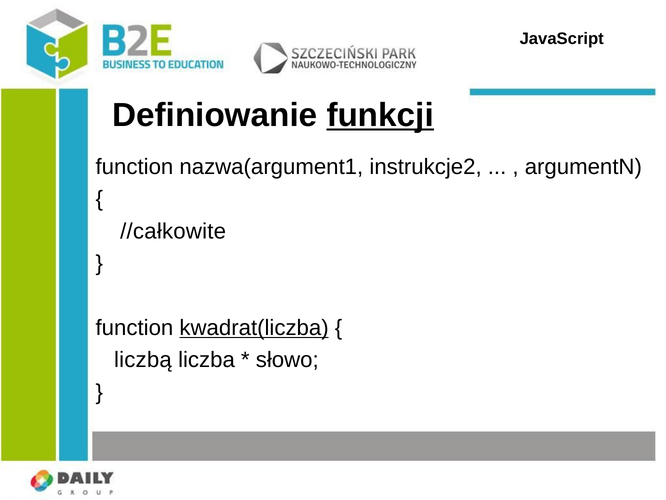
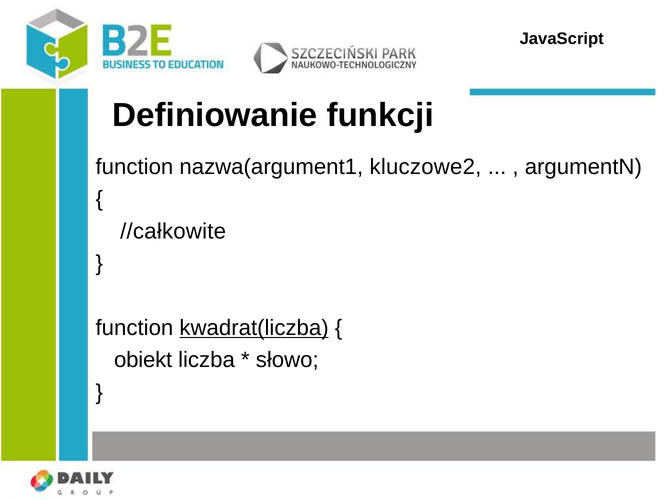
funkcji underline: present -> none (380, 115)
instrukcje2: instrukcje2 -> kluczowe2 (425, 167)
liczbą: liczbą -> obiekt (143, 360)
